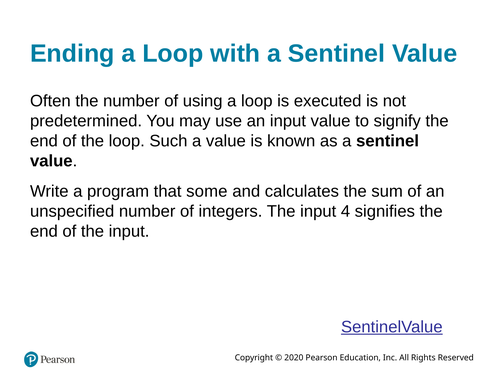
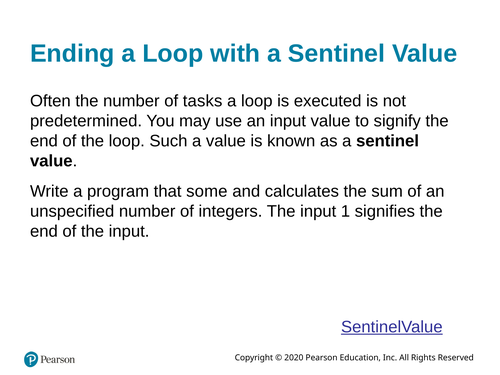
using: using -> tasks (203, 101)
4: 4 -> 1 (345, 211)
